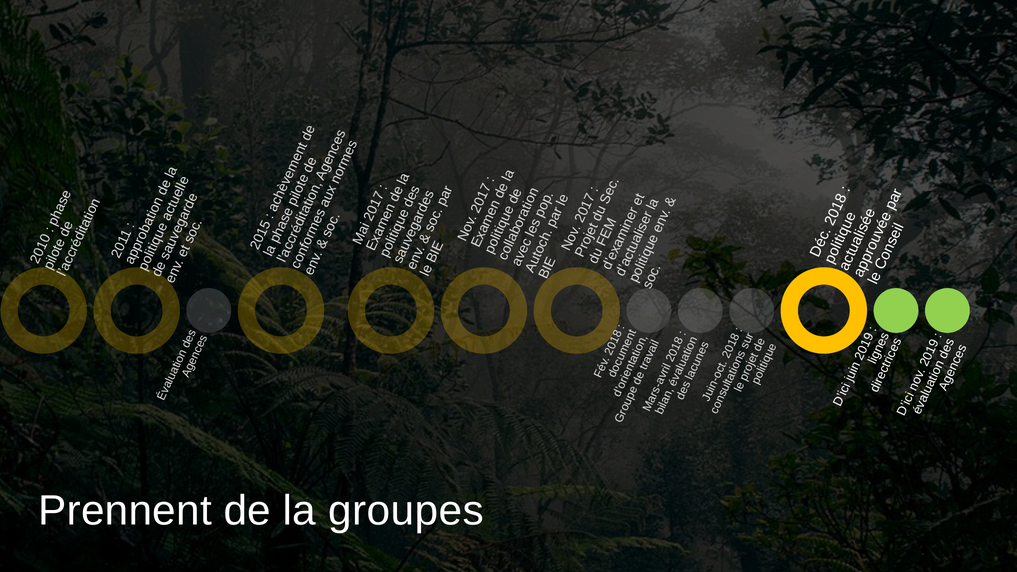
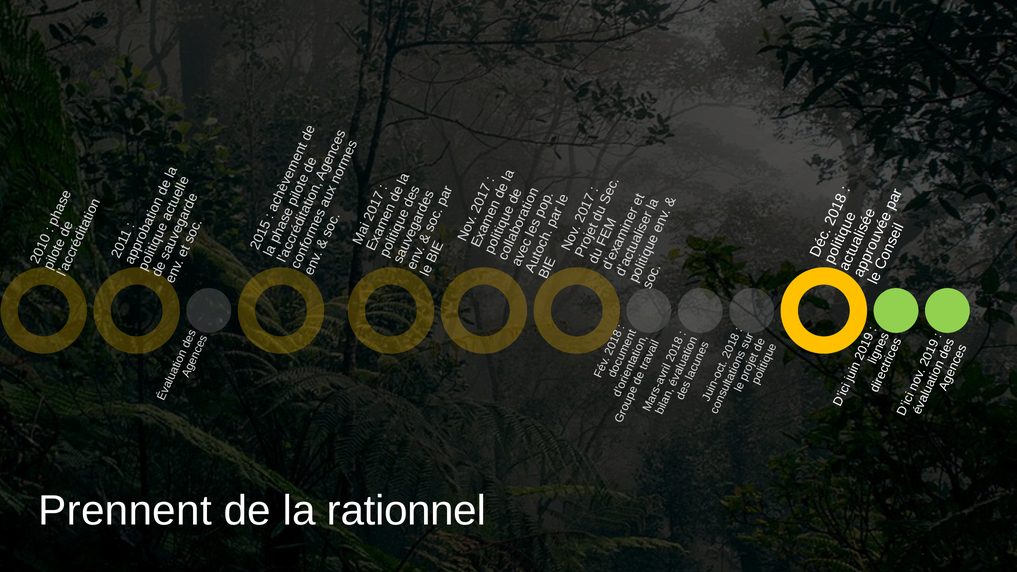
groupes: groupes -> rationnel (406, 511)
